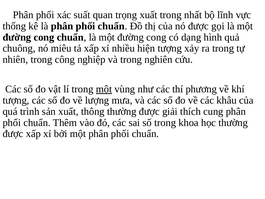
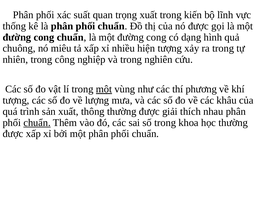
nhất: nhất -> kiến (193, 15)
cung: cung -> nhau (213, 111)
chuẩn underline: none -> present (37, 122)
